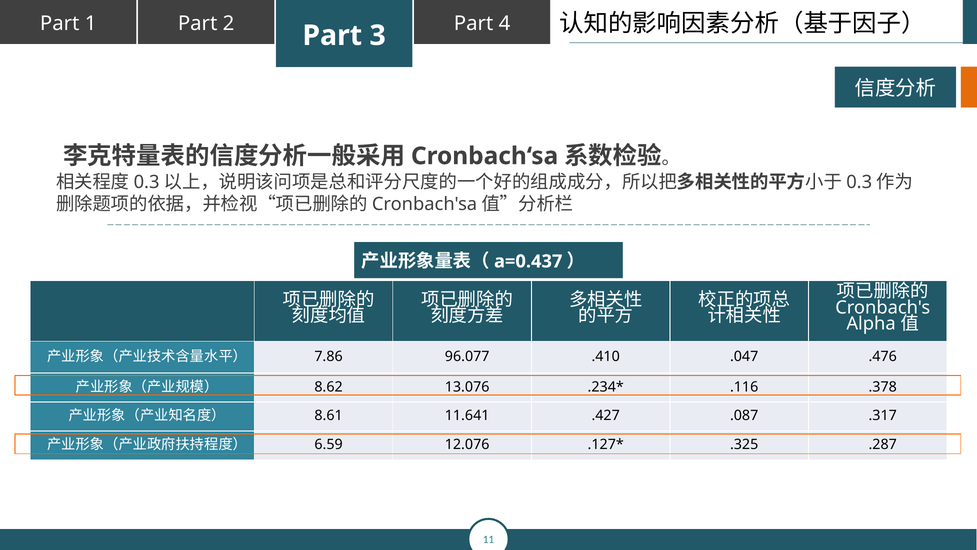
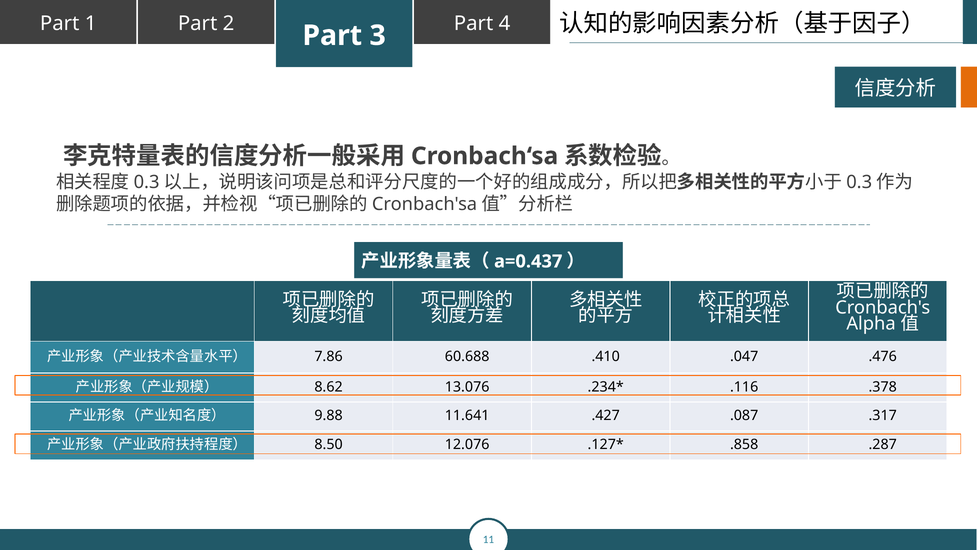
96.077: 96.077 -> 60.688 (467, 356)
8.61: 8.61 -> 9.88 (329, 416)
6.59: 6.59 -> 8.50 (329, 444)
.325: .325 -> .858 (744, 444)
